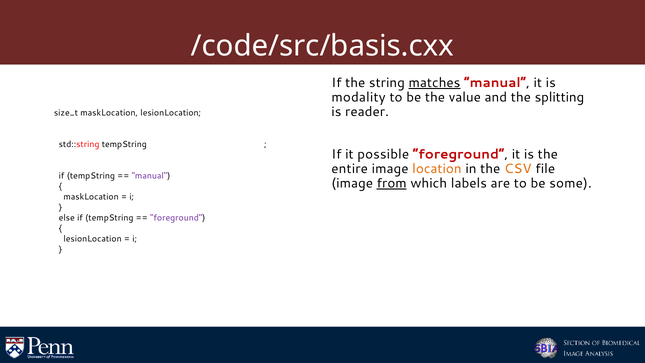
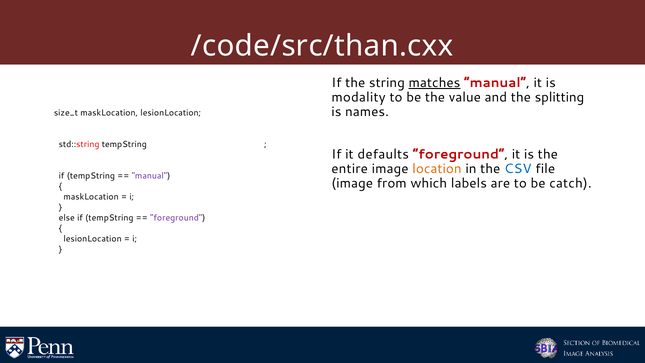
/code/src/basis.cxx: /code/src/basis.cxx -> /code/src/than.cxx (322, 46)
reader: reader -> names (367, 112)
possible: possible -> defaults (383, 154)
CSV colour: orange -> blue (518, 169)
from underline: present -> none (392, 183)
some: some -> catch (571, 183)
